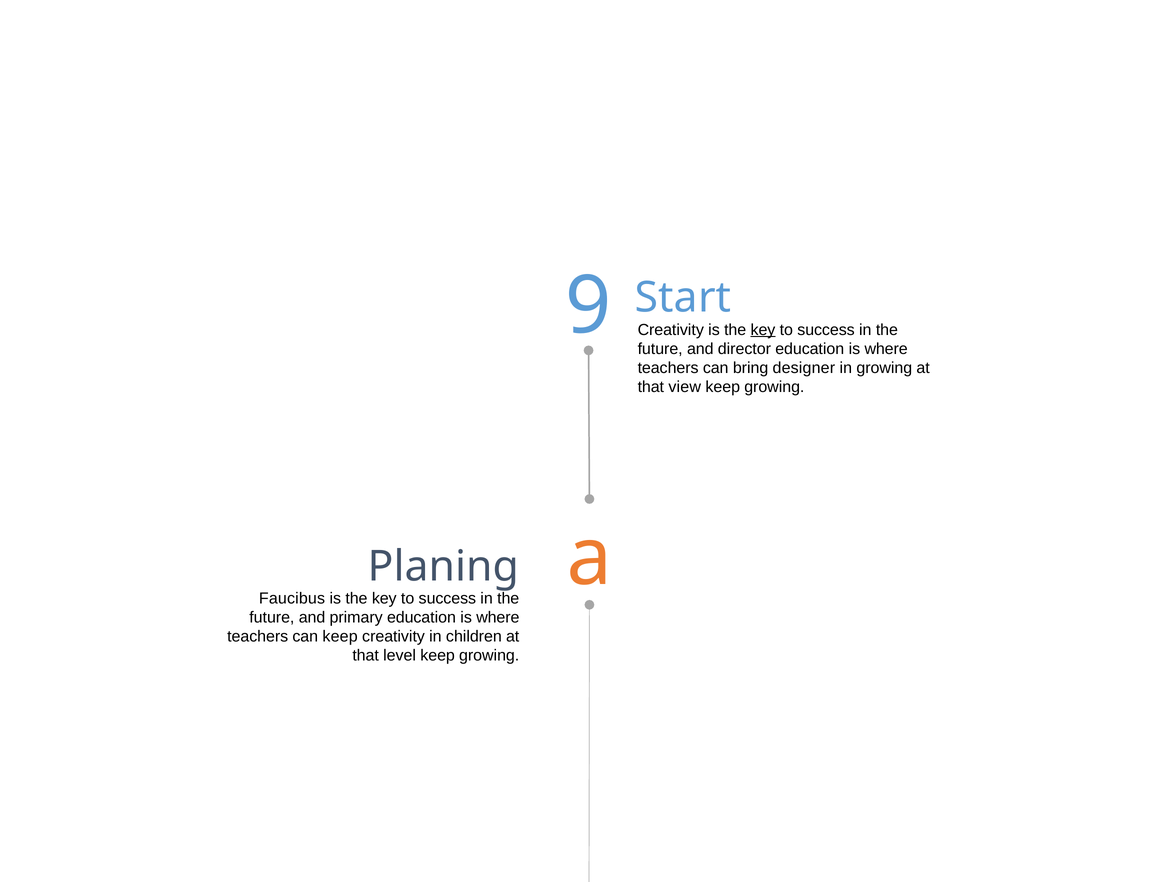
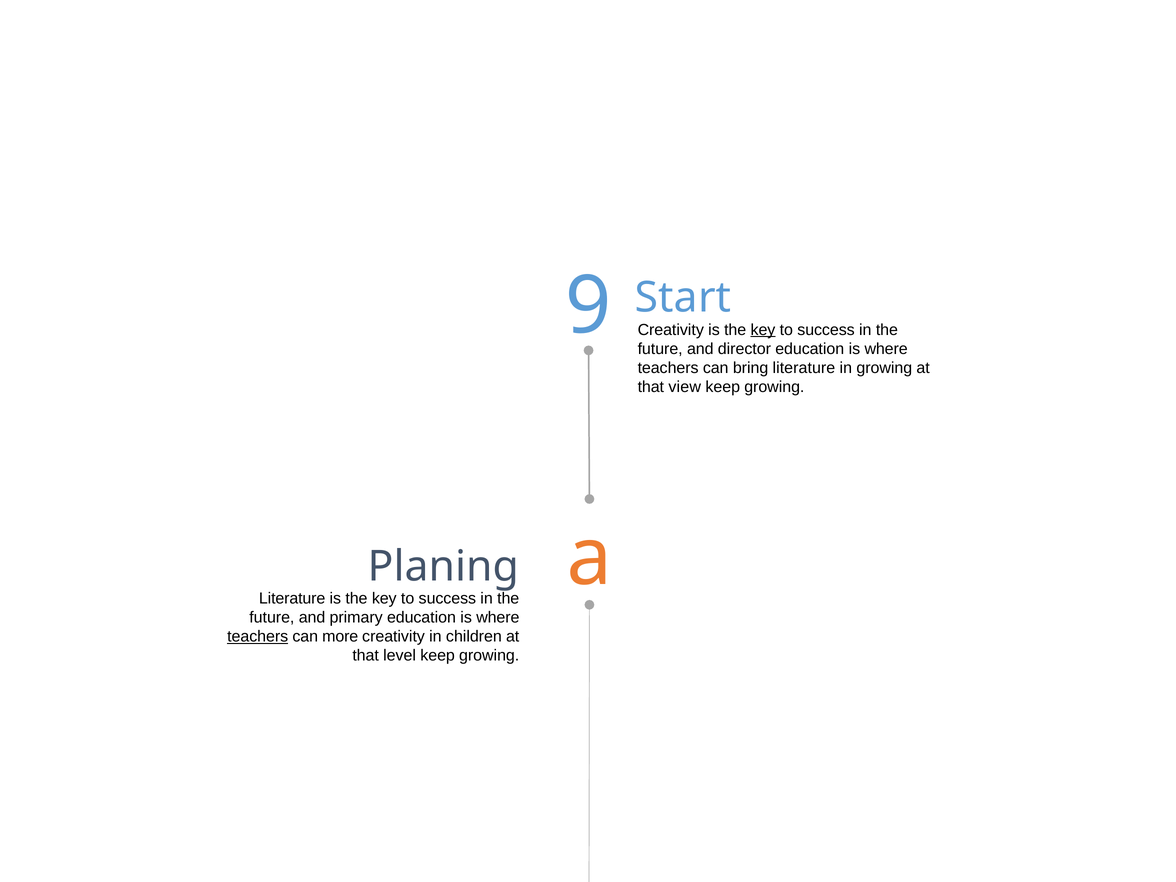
bring designer: designer -> literature (804, 368)
Faucibus: Faucibus -> Literature (292, 598)
teachers underline: none -> present (258, 637)
can keep: keep -> more (340, 637)
